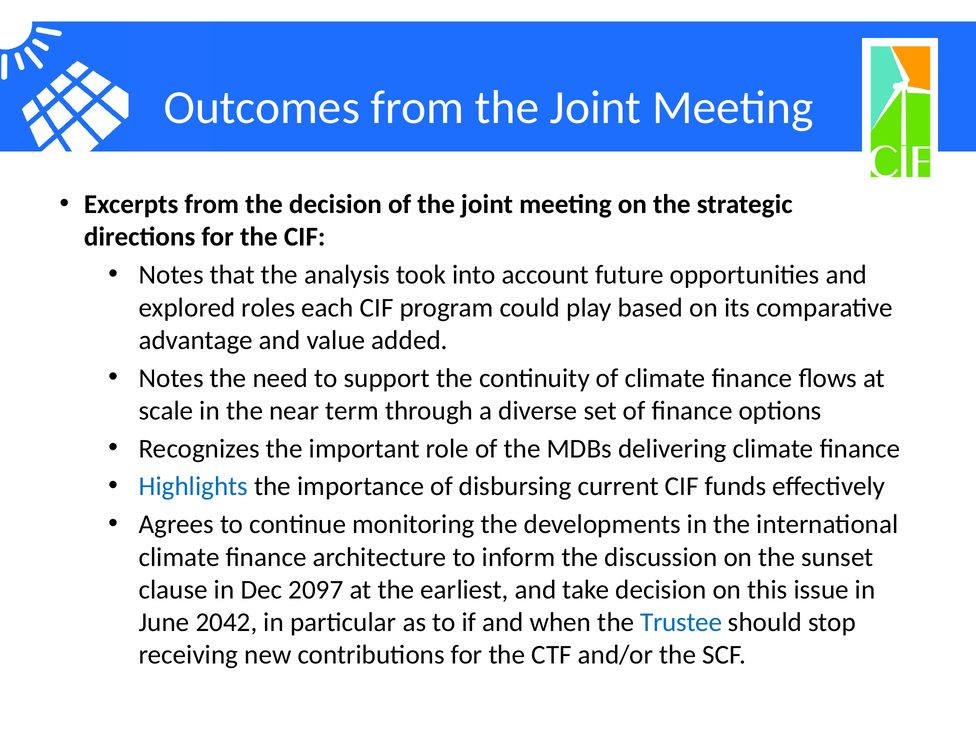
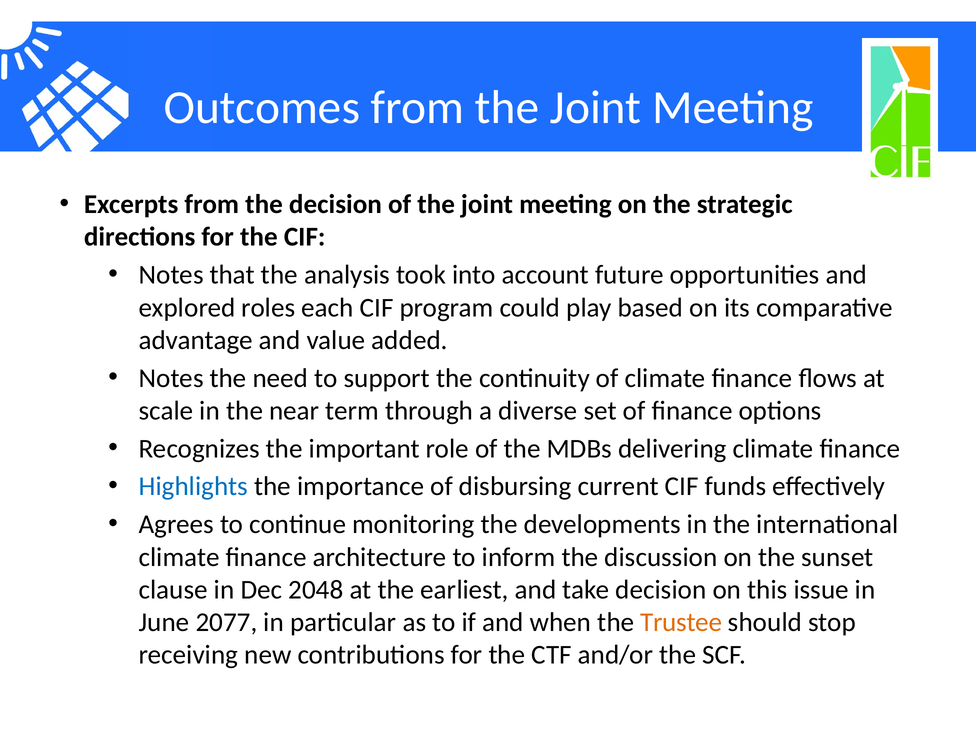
2097: 2097 -> 2048 (316, 590)
2042: 2042 -> 2077 (226, 622)
Trustee colour: blue -> orange (681, 622)
